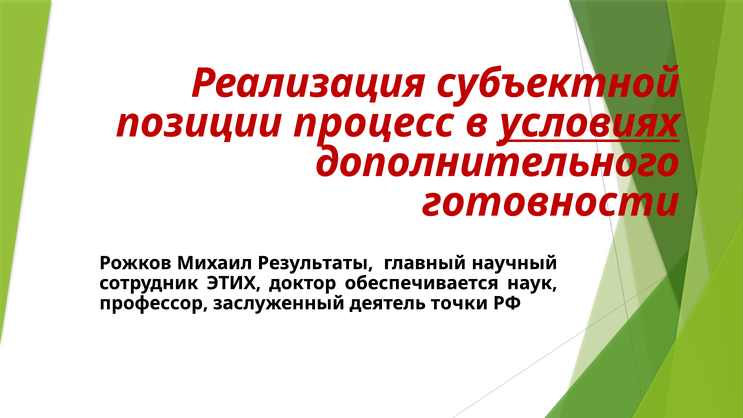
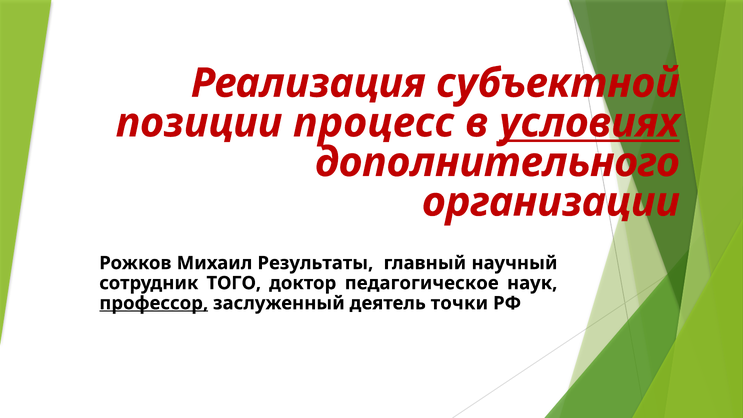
готовности: готовности -> организации (551, 202)
ЭТИХ: ЭТИХ -> ТОГО (234, 283)
обеспечивается: обеспечивается -> педагогическое (422, 283)
профессор underline: none -> present (154, 303)
